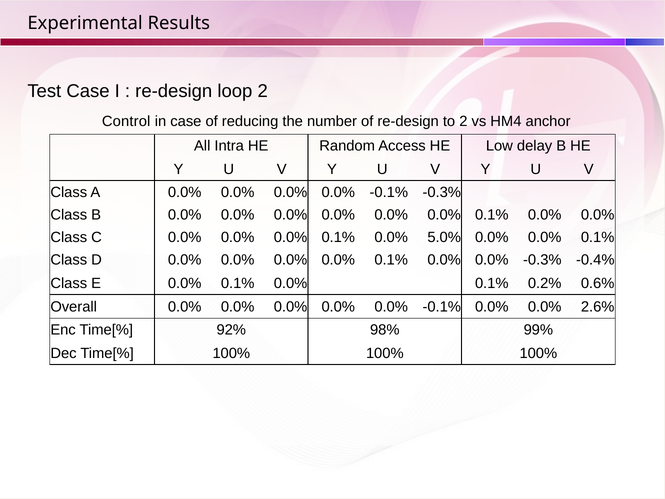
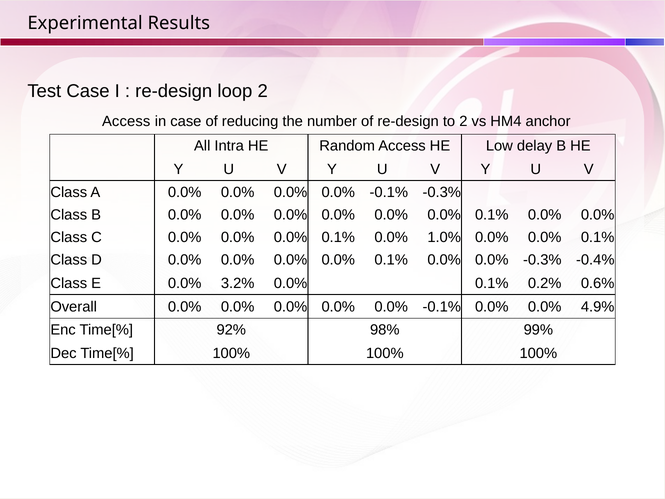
Control: Control -> Access (126, 121)
5.0%: 5.0% -> 1.0% (444, 237)
E 0.0% 0.1%: 0.1% -> 3.2% (238, 283)
2.6%: 2.6% -> 4.9% (598, 307)
